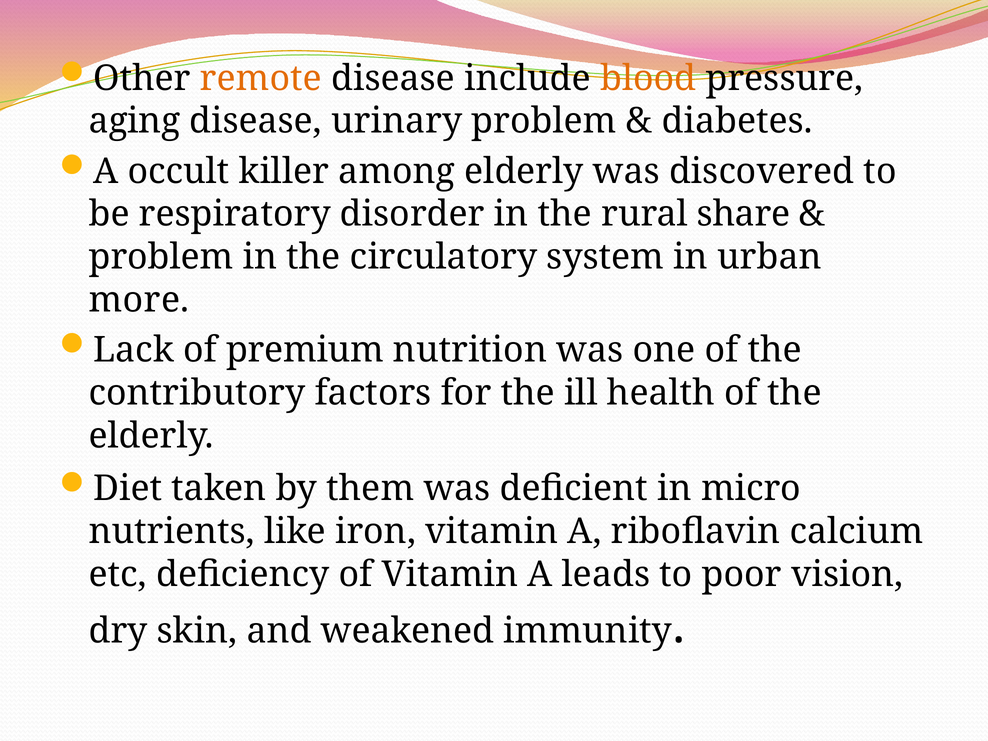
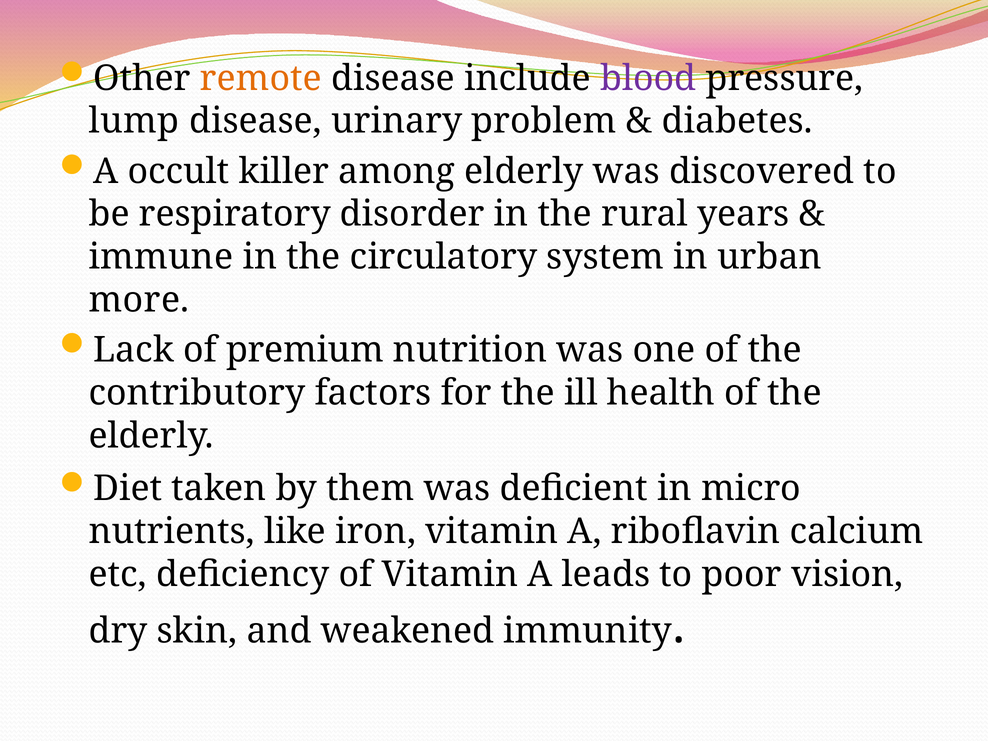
blood colour: orange -> purple (648, 78)
aging: aging -> lump (134, 121)
share: share -> years (743, 214)
problem: problem -> immune (161, 257)
